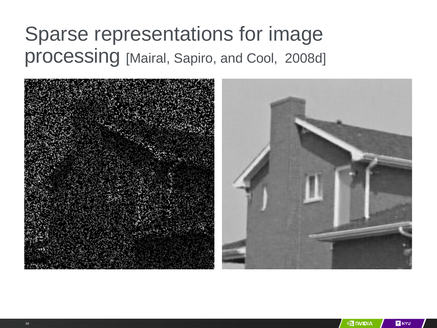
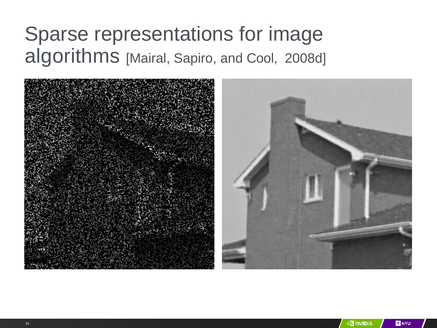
processing: processing -> algorithms (72, 56)
